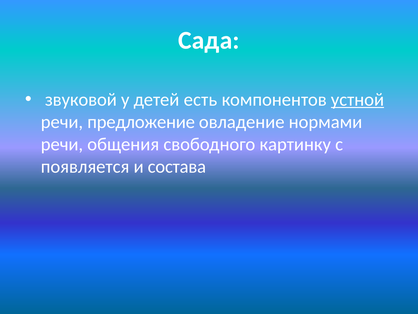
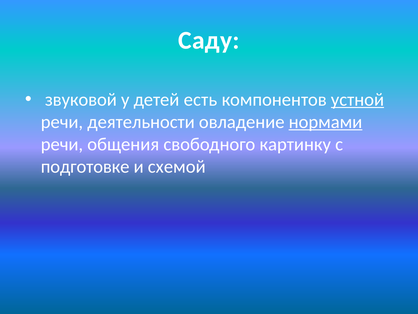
Сада: Сада -> Саду (209, 40)
предложение: предложение -> деятельности (141, 122)
нормами underline: none -> present (325, 122)
появляется: появляется -> подготовке (85, 166)
состава: состава -> схемой (177, 166)
